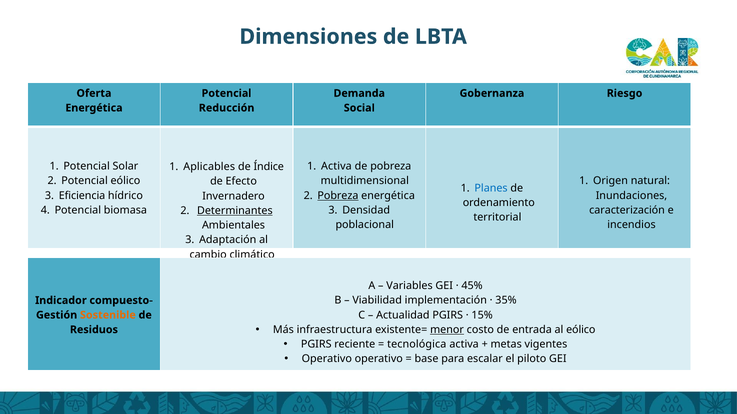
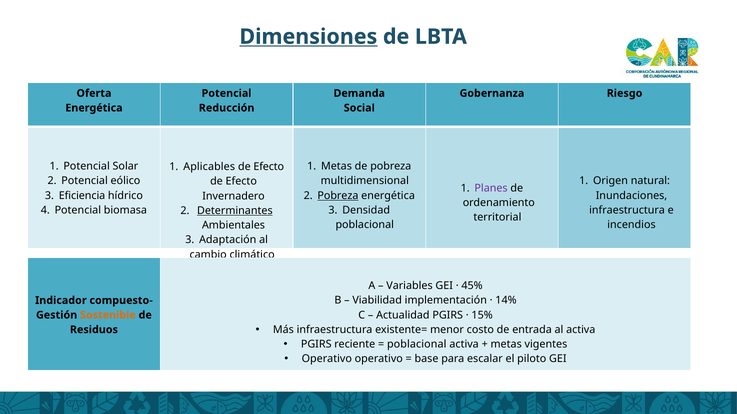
Dimensiones underline: none -> present (308, 37)
Activa: Activa -> Metas (336, 166)
Índice: Índice -> Efecto (269, 167)
Planes colour: blue -> purple (491, 188)
caracterización: caracterización -> infraestructura (627, 210)
35%: 35% -> 14% (506, 301)
menor underline: present -> none (447, 330)
al eólico: eólico -> activa (581, 330)
tecnológica: tecnológica -> poblacional (417, 345)
